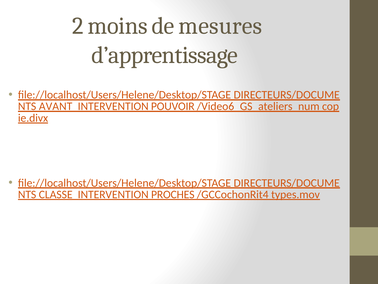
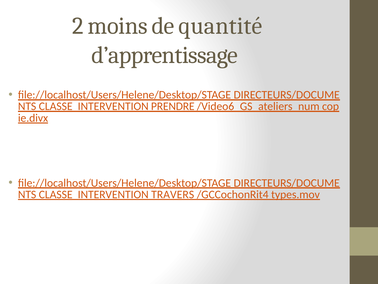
mesures: mesures -> quantité (220, 26)
AVANT: AVANT -> CLASSE (56, 106)
POUVOIR: POUVOIR -> PRENDRE (173, 106)
PROCHES: PROCHES -> TRAVERS (173, 194)
